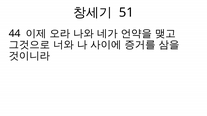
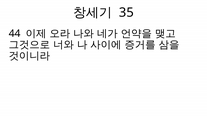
51: 51 -> 35 (126, 12)
